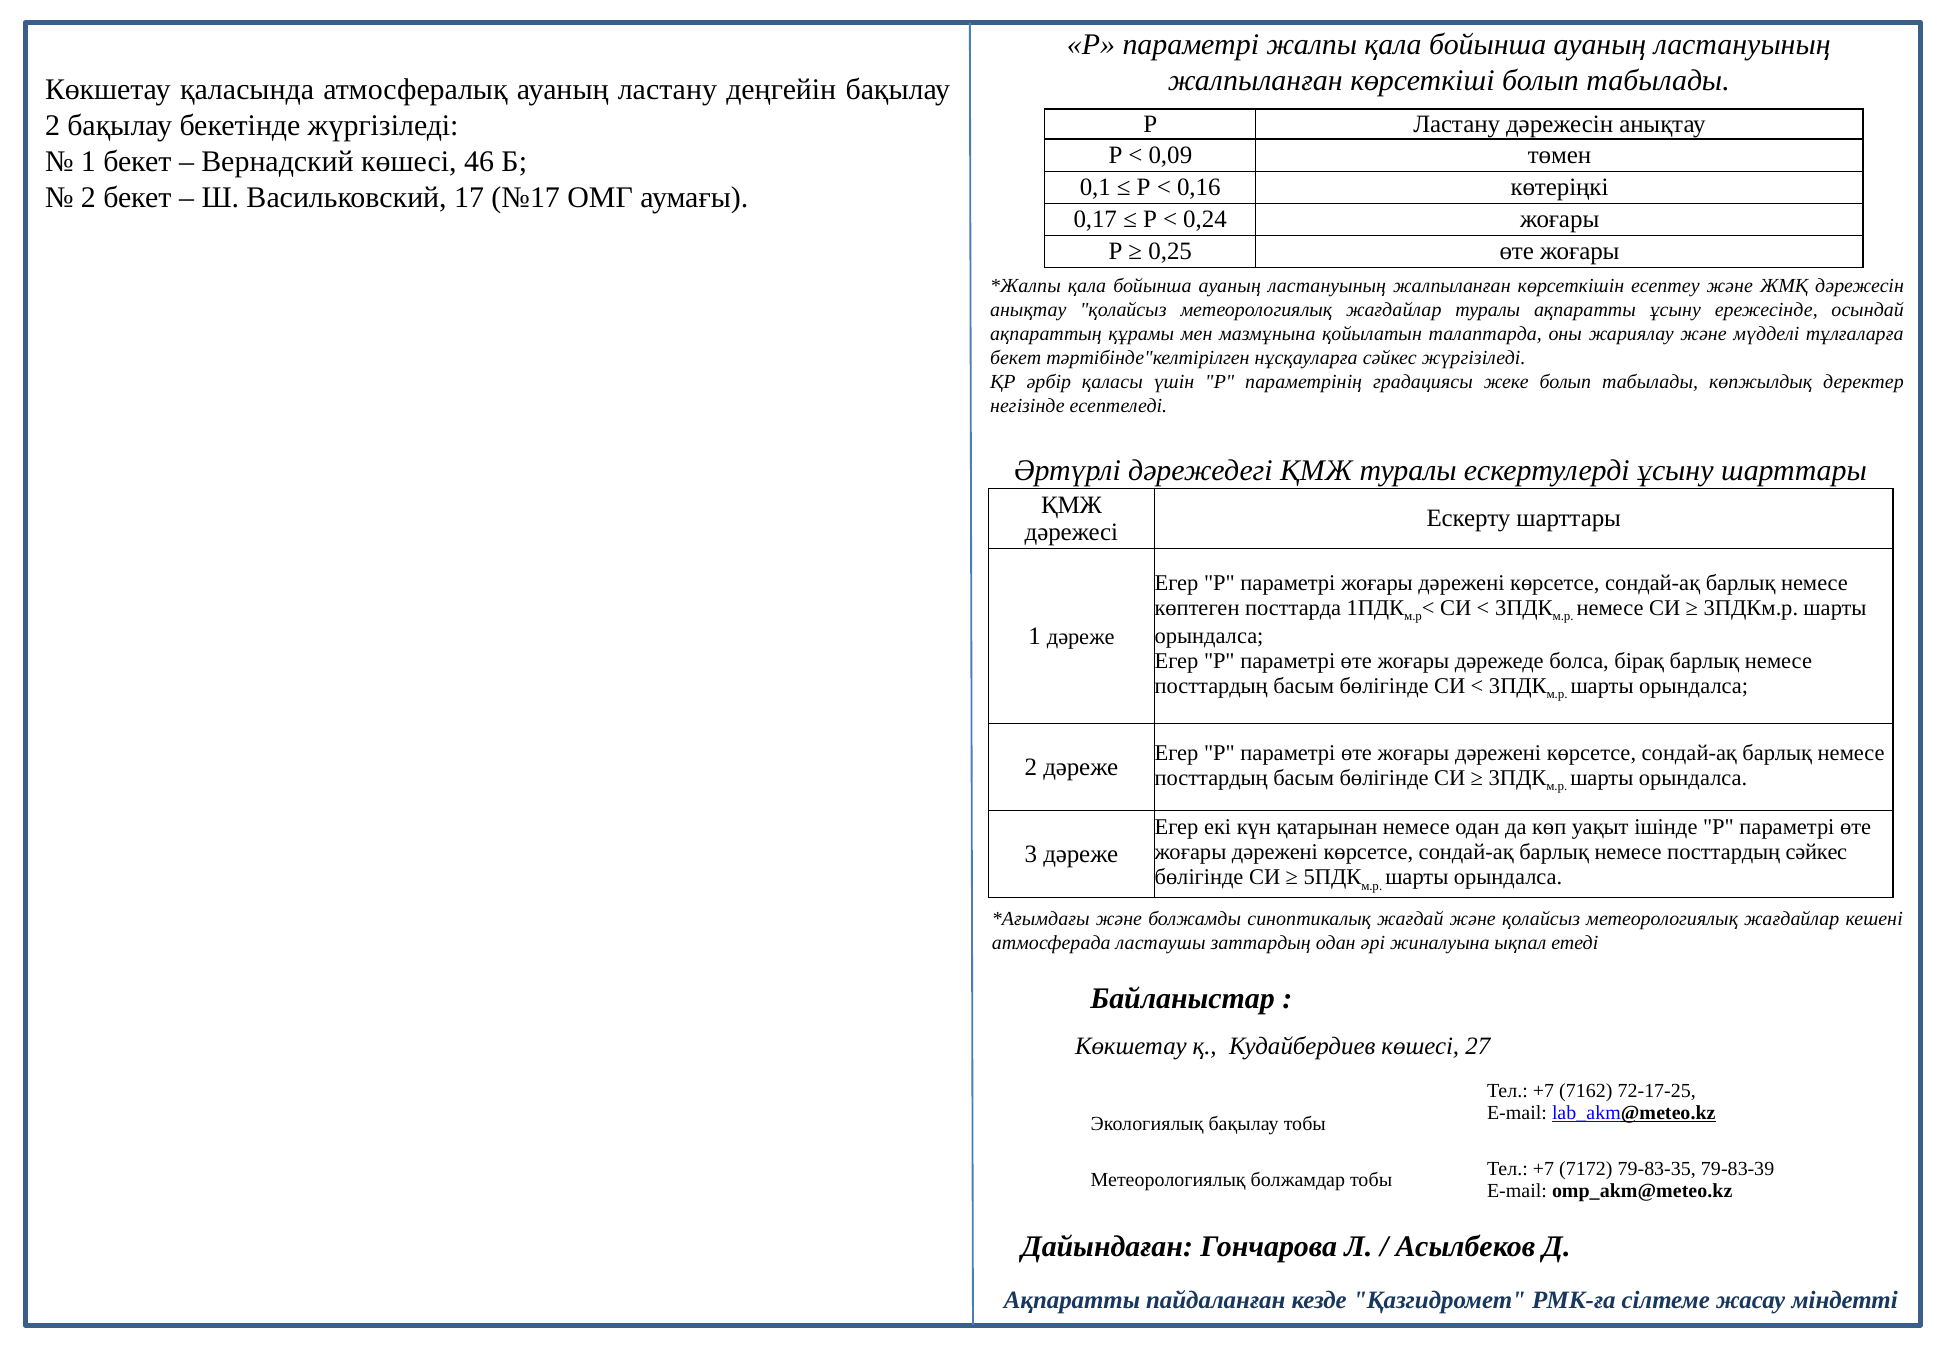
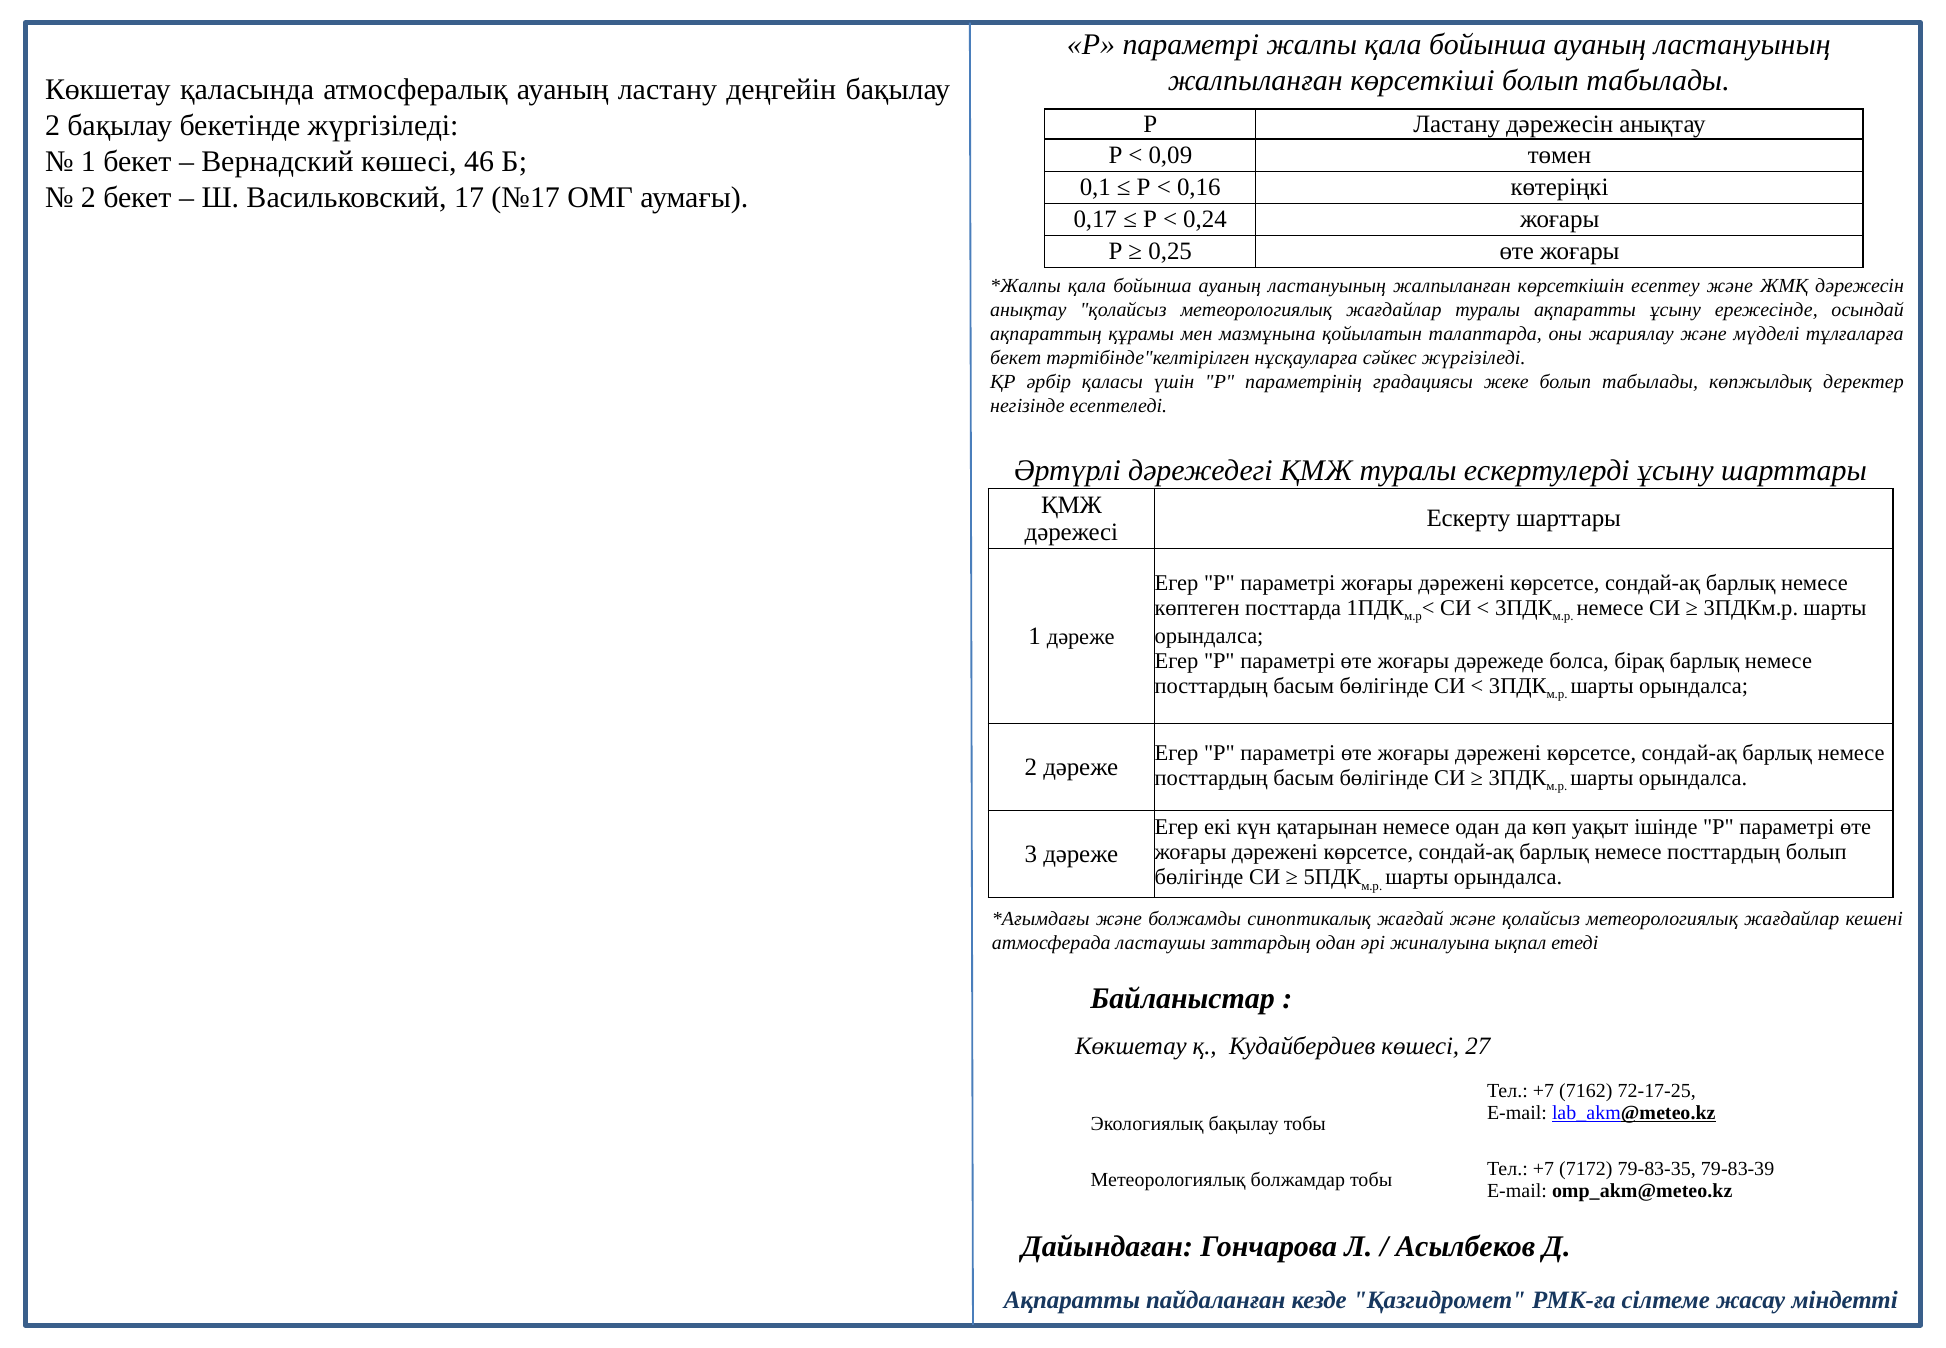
посттардың сәйкес: сәйкес -> болып (1816, 852)
